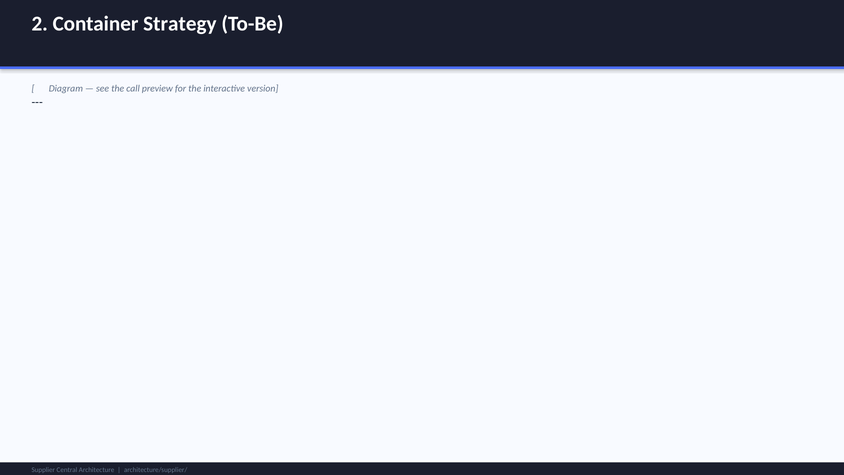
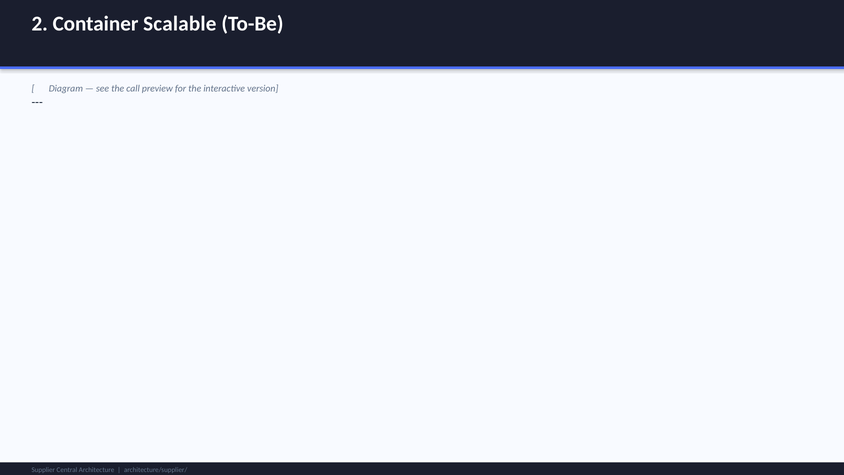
Strategy: Strategy -> Scalable (180, 24)
